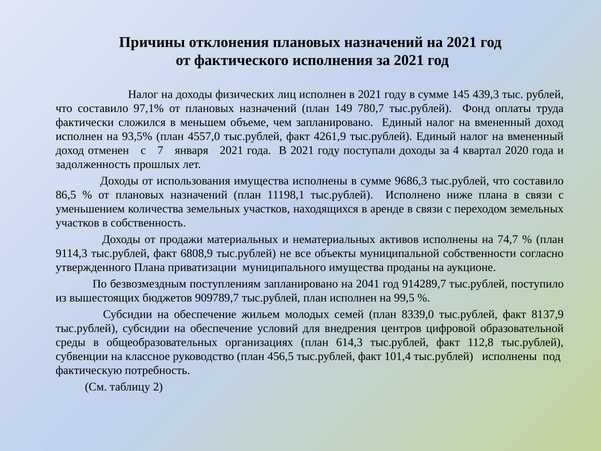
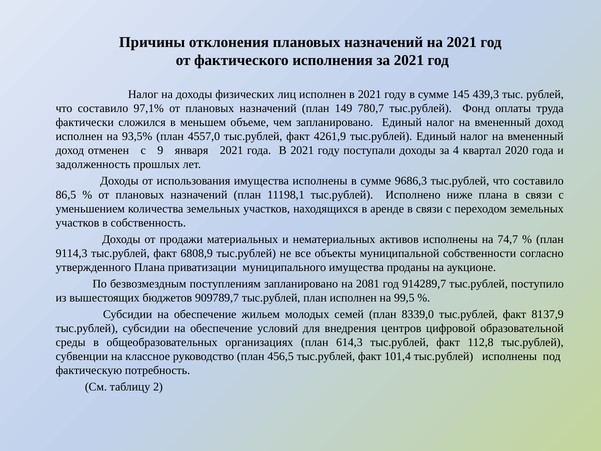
7: 7 -> 9 (160, 150)
2041: 2041 -> 2081 (368, 284)
